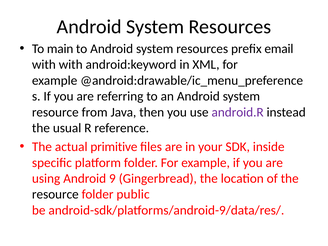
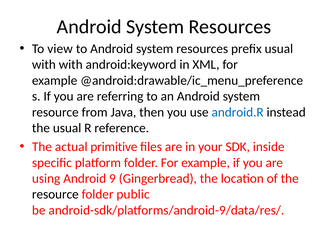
main: main -> view (60, 49)
prefix email: email -> usual (279, 49)
android.R colour: purple -> blue (238, 112)
